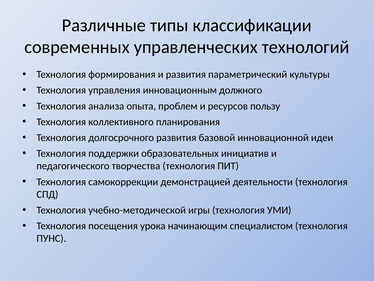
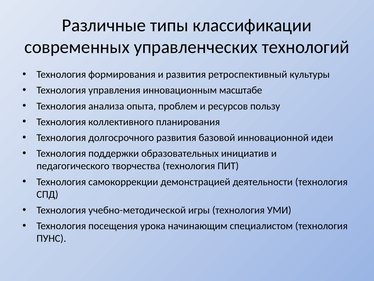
параметрический: параметрический -> ретроспективный (248, 74)
должного: должного -> масштабе (241, 90)
